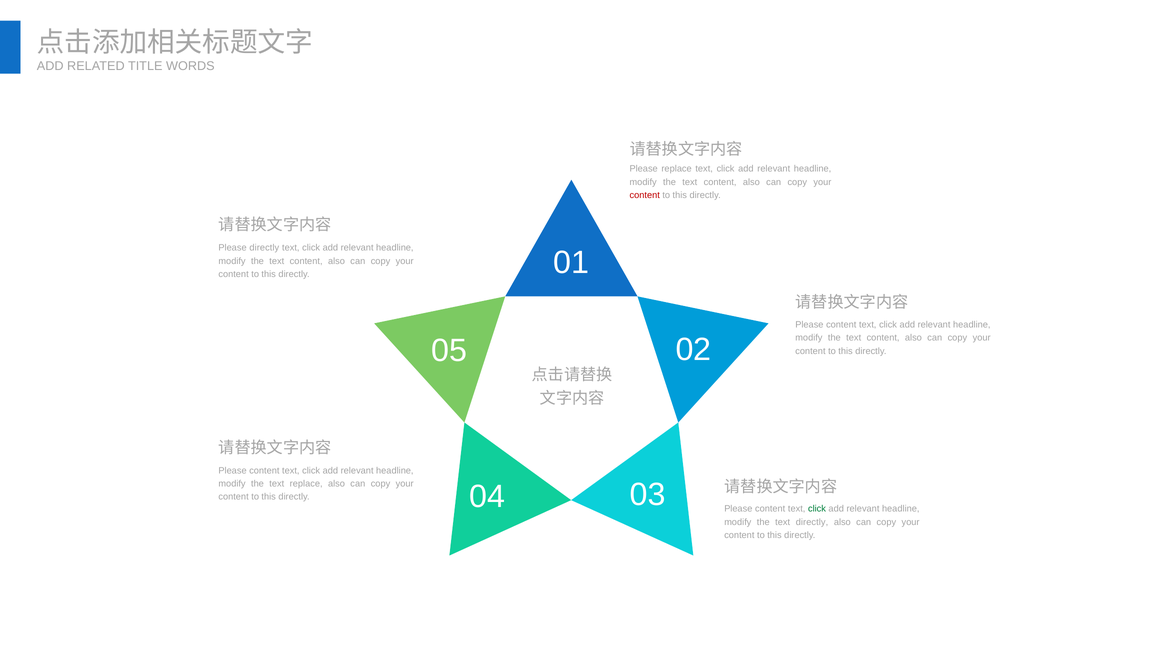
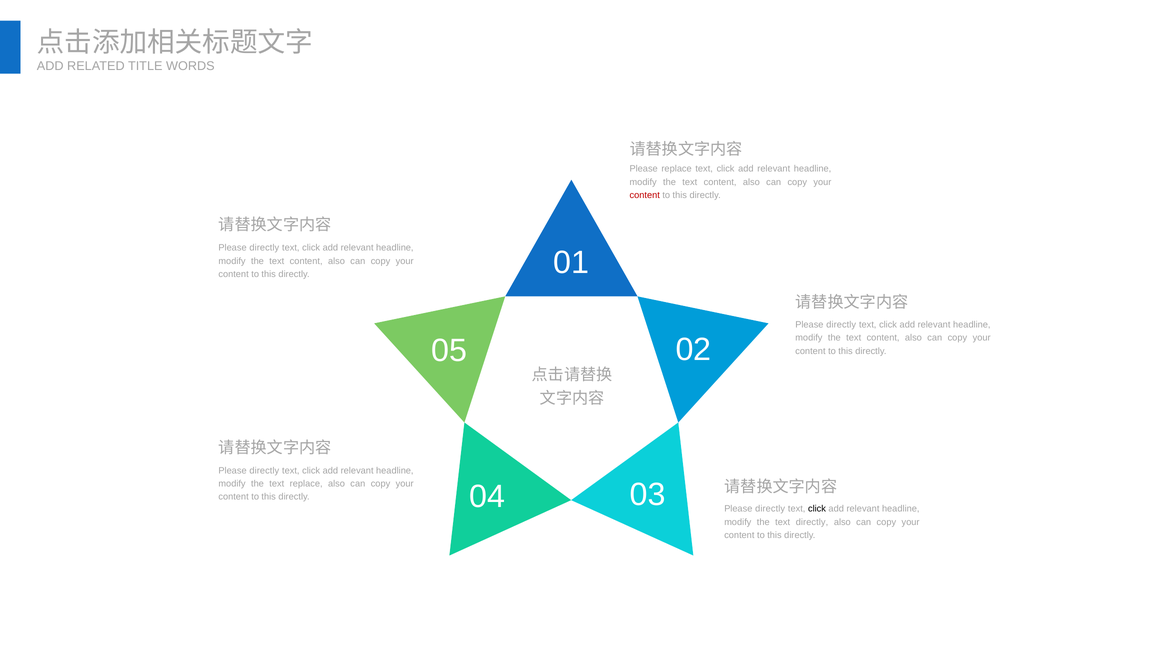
content: content -> directly (841, 325)
content: content -> directly (264, 471)
content: content -> directly (770, 509)
click colour: green -> black (817, 509)
